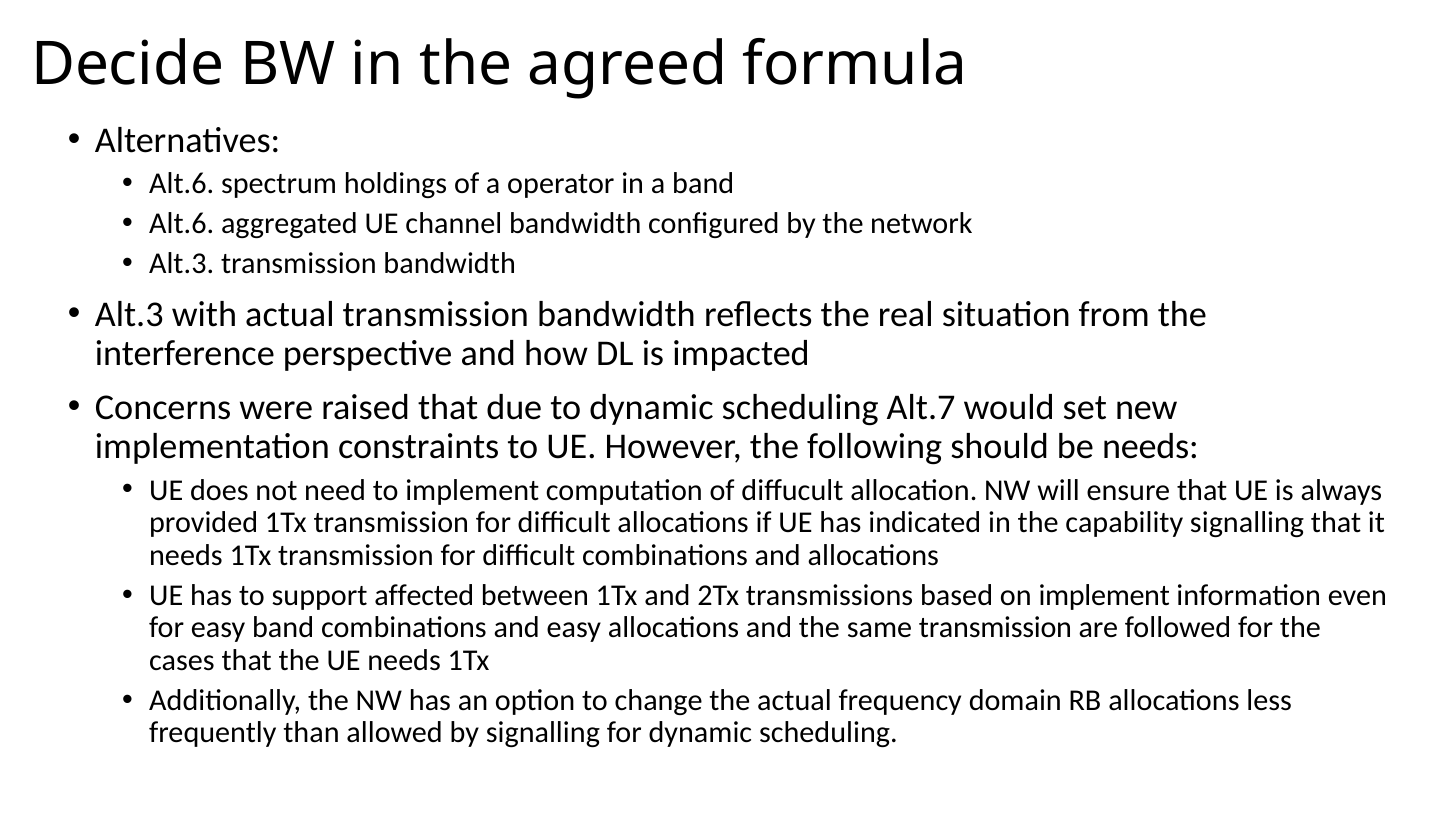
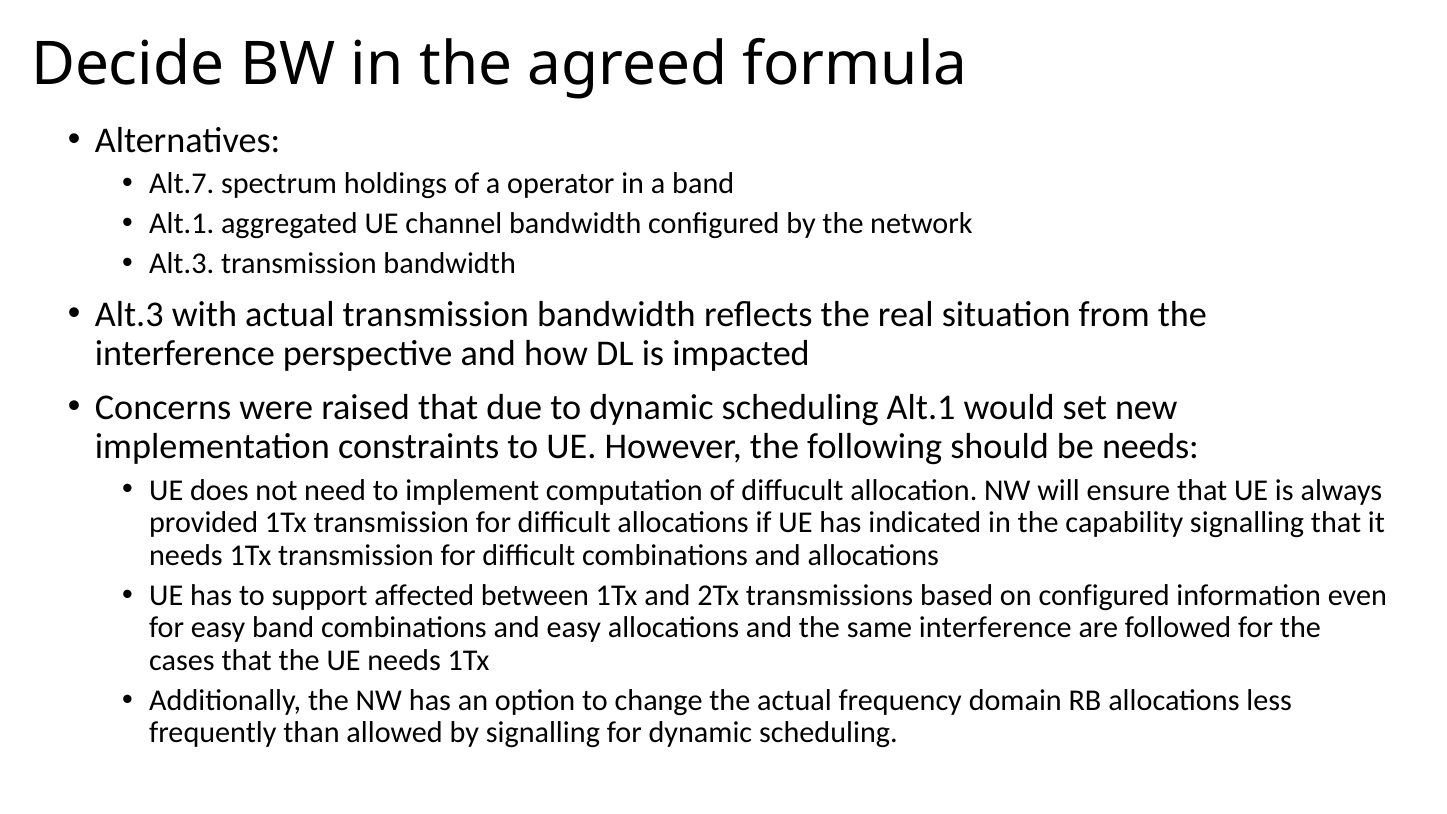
Alt.6: Alt.6 -> Alt.7 (182, 183)
Alt.6: Alt.6 -> Alt.1 (182, 224)
scheduling Alt.7: Alt.7 -> Alt.1 (921, 408)
on implement: implement -> configured (1104, 595)
same transmission: transmission -> interference (995, 628)
